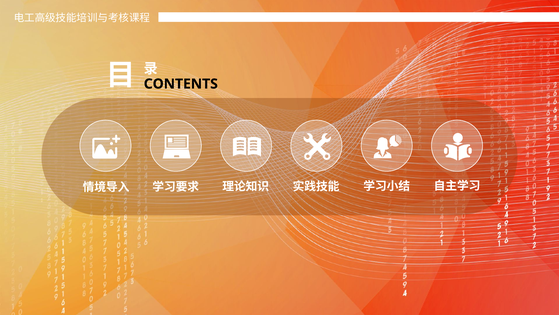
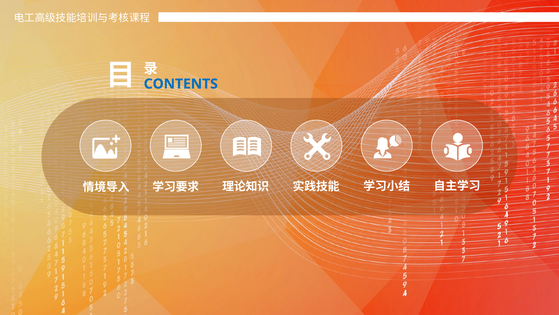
CONTENTS colour: black -> blue (181, 84)
